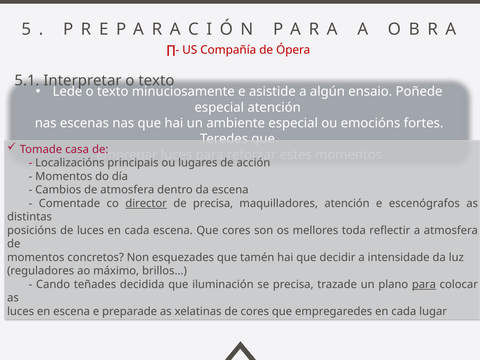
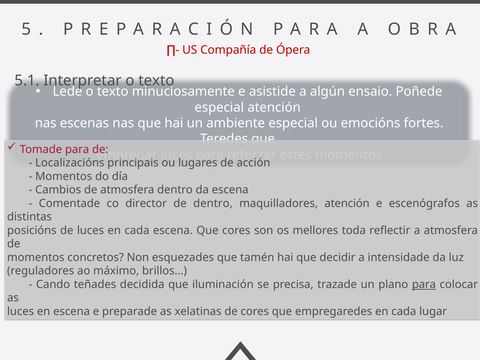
Tomade casa: casa -> para (77, 149)
director underline: present -> none (146, 203)
de precisa: precisa -> dentro (213, 203)
